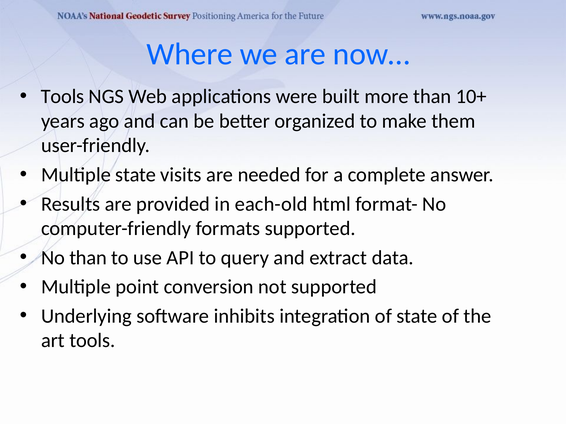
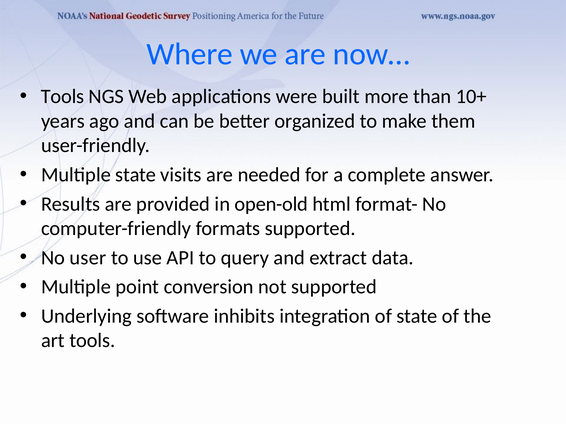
each-old: each-old -> open-old (271, 204)
No than: than -> user (88, 258)
